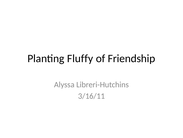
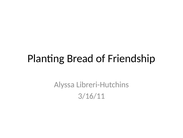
Fluffy: Fluffy -> Bread (80, 58)
